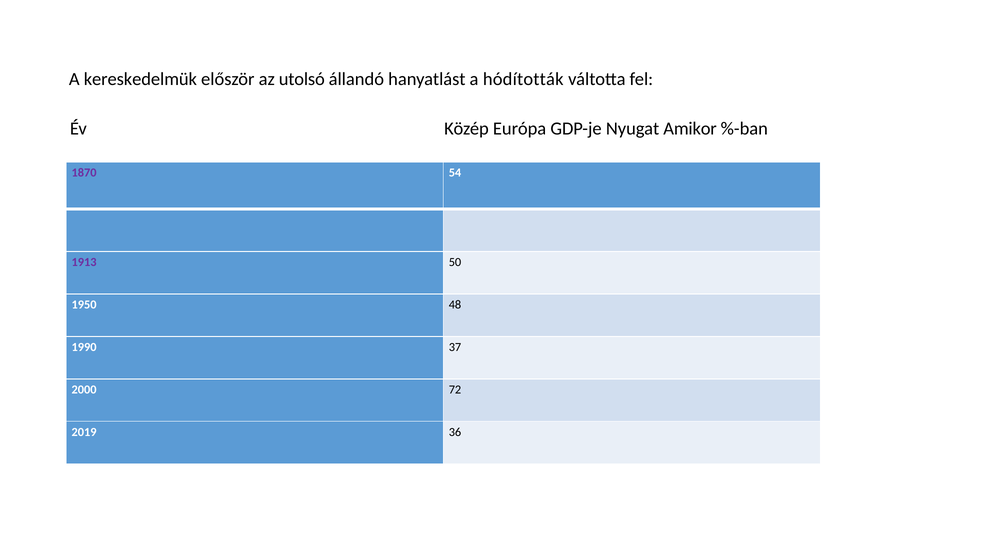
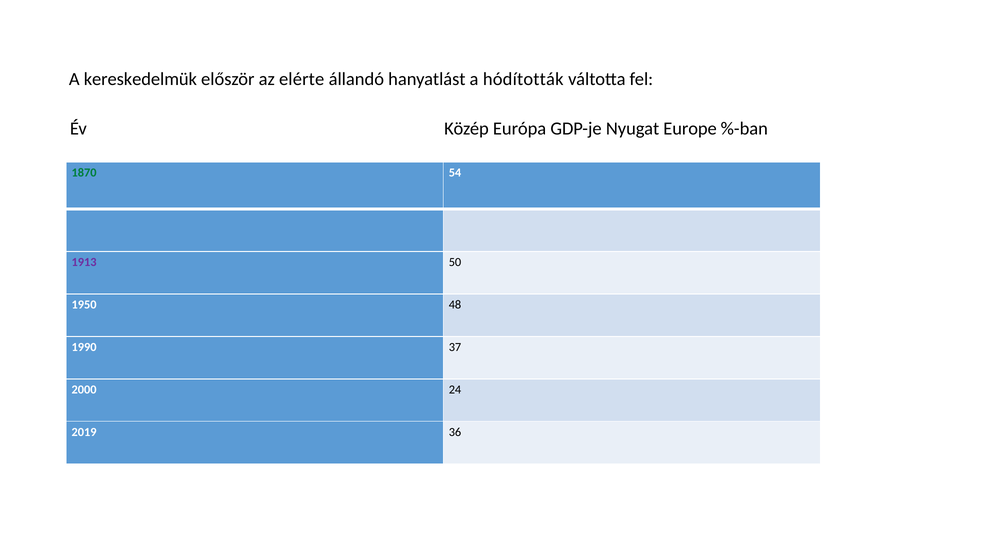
utolsó: utolsó -> elérte (302, 79)
Amikor: Amikor -> Europe (690, 129)
1870 colour: purple -> green (84, 173)
72: 72 -> 24 (455, 390)
